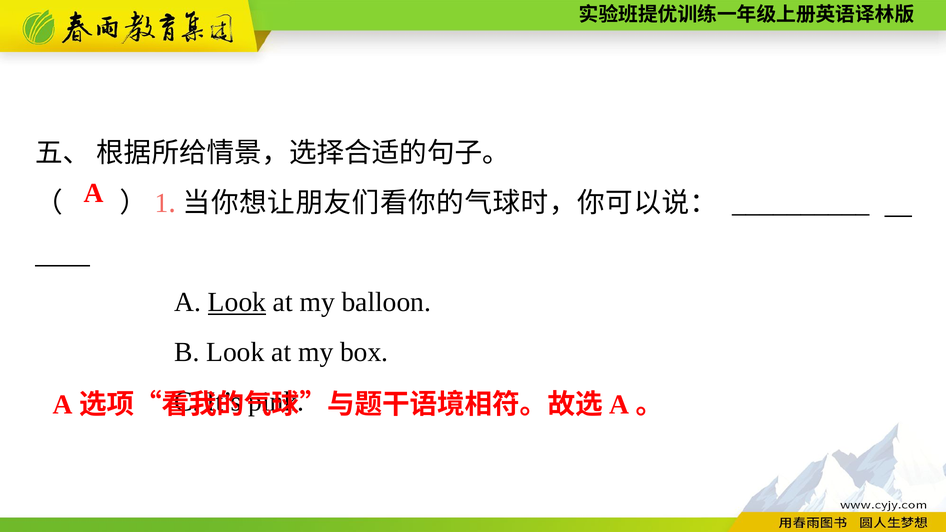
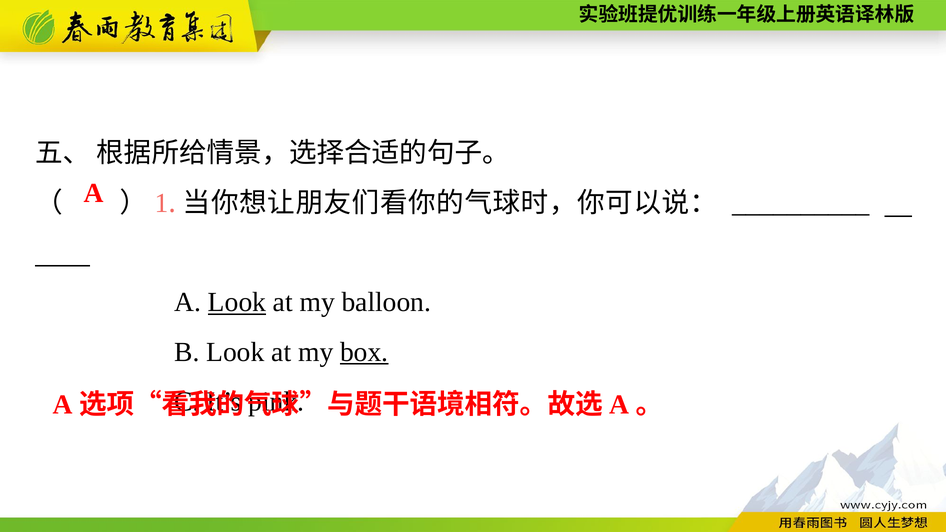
box underline: none -> present (364, 352)
